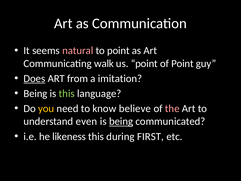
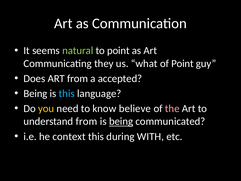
natural colour: pink -> light green (78, 51)
walk: walk -> they (104, 63)
us point: point -> what (144, 63)
Does underline: present -> none (34, 78)
imitation: imitation -> accepted (120, 78)
this colour: light green -> light blue (67, 93)
understand even: even -> from (87, 121)
likeness: likeness -> context (69, 136)
FIRST: FIRST -> WITH (150, 136)
